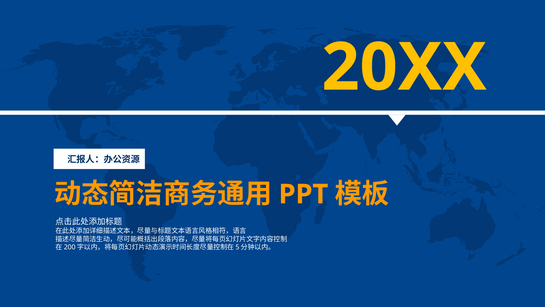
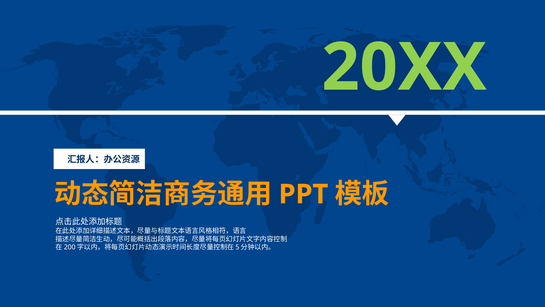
20XX colour: yellow -> light green (404, 68)
